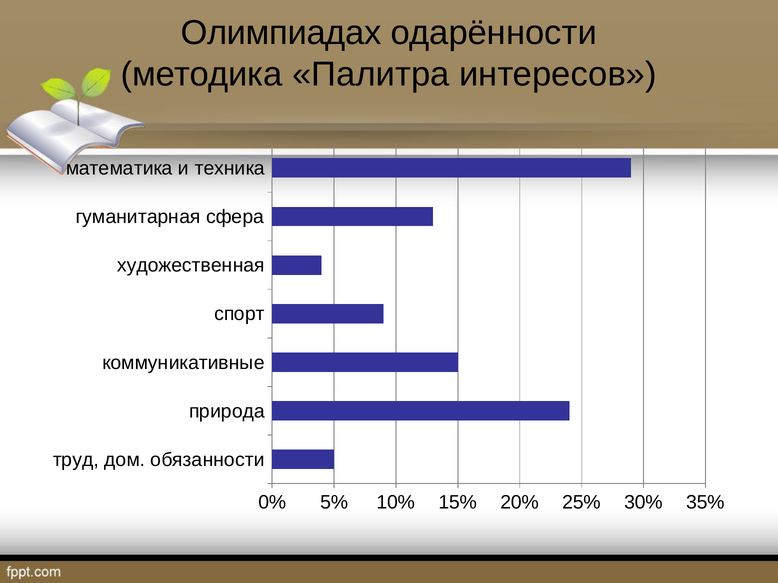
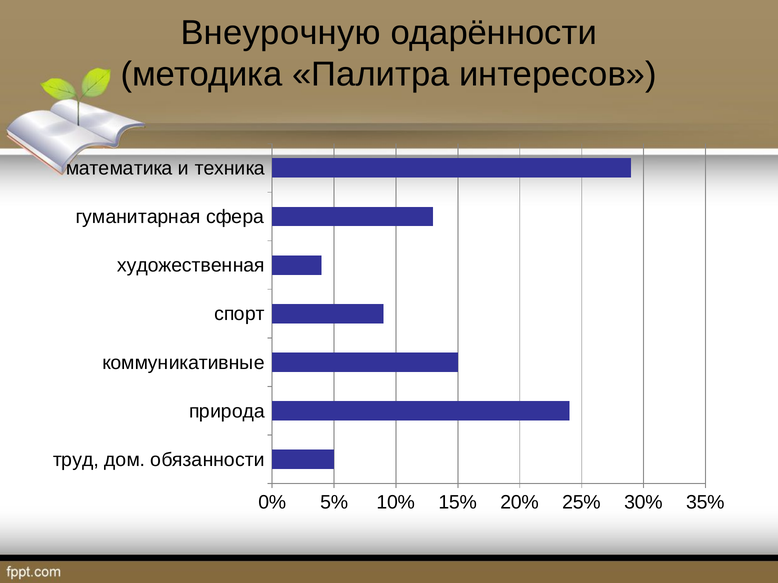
Олимпиадах: Олимпиадах -> Внеурочную (281, 33)
